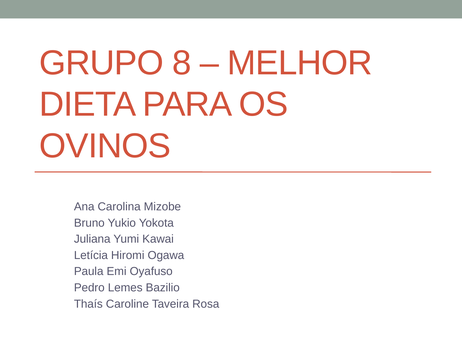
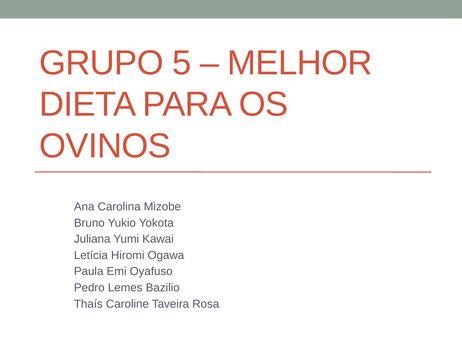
8: 8 -> 5 (182, 63)
